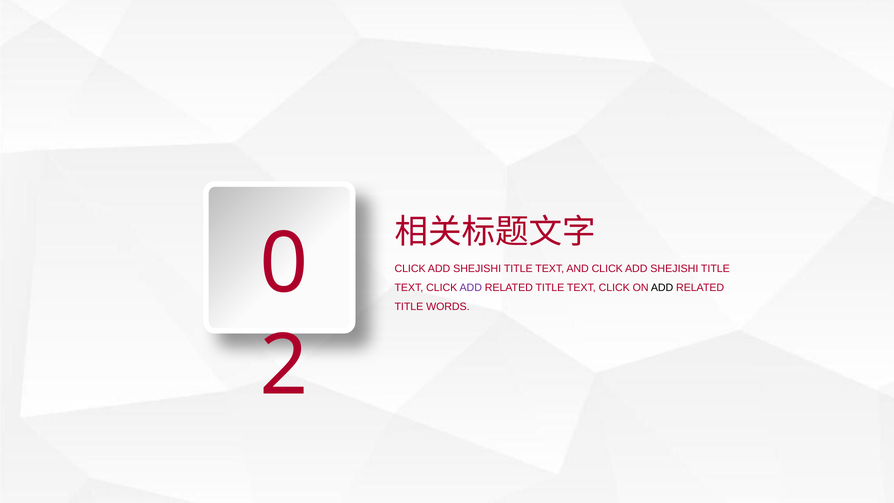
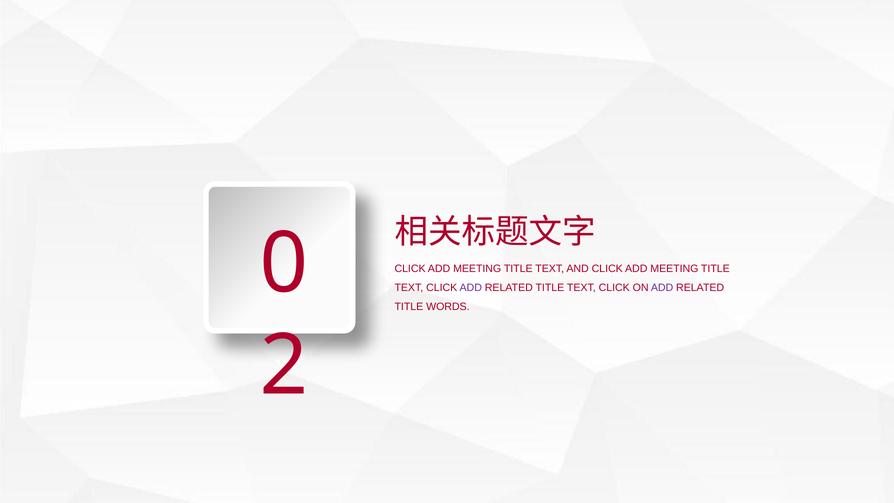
SHEJISHI: SHEJISHI -> MEETING (477, 269)
AND CLICK ADD SHEJISHI: SHEJISHI -> MEETING (674, 269)
ADD colour: black -> purple (662, 288)
